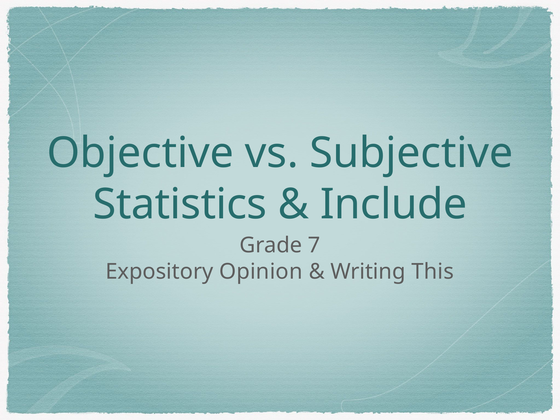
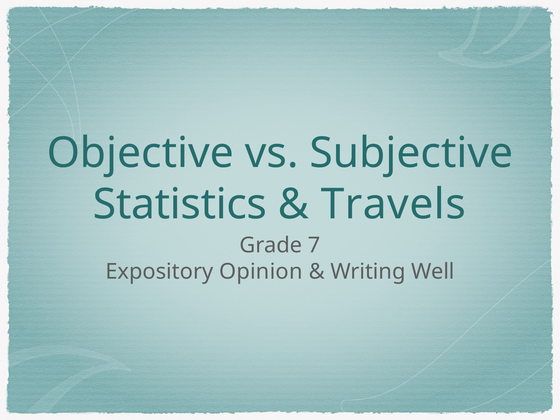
Include: Include -> Travels (393, 204)
This: This -> Well (433, 272)
